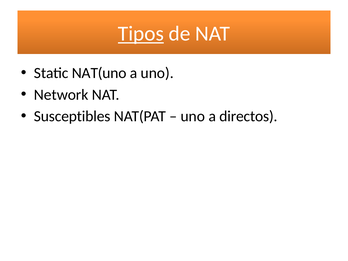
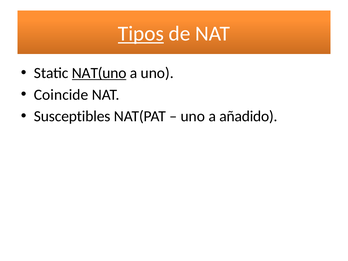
NAT(uno underline: none -> present (99, 73)
Network: Network -> Coincide (61, 95)
directos: directos -> añadido (248, 116)
